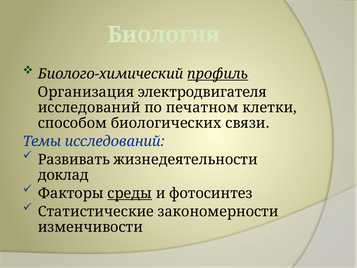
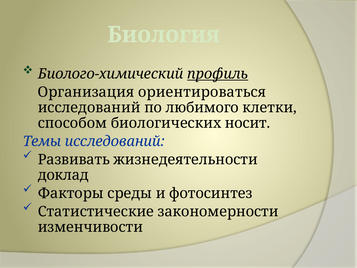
электродвигателя: электродвигателя -> ориентироваться (202, 92)
печатном: печатном -> любимого (202, 108)
связи: связи -> носит (248, 123)
среды underline: present -> none (130, 193)
